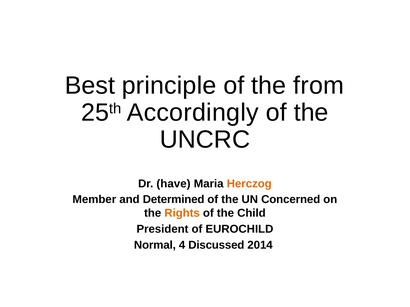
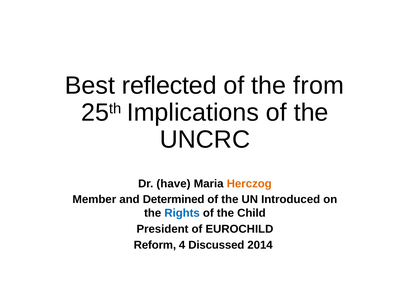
principle: principle -> reflected (169, 86)
Accordingly: Accordingly -> Implications (193, 113)
Concerned: Concerned -> Introduced (291, 200)
Rights colour: orange -> blue (182, 214)
Normal: Normal -> Reform (155, 245)
